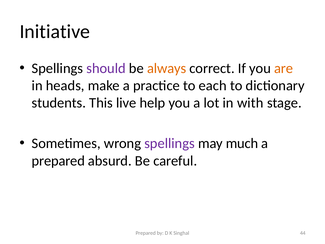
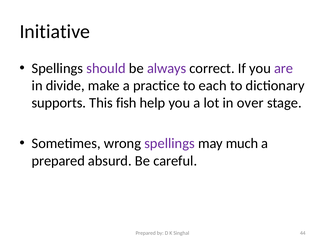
always colour: orange -> purple (167, 68)
are colour: orange -> purple (284, 68)
heads: heads -> divide (65, 86)
students: students -> supports (59, 103)
live: live -> fish (126, 103)
with: with -> over (250, 103)
